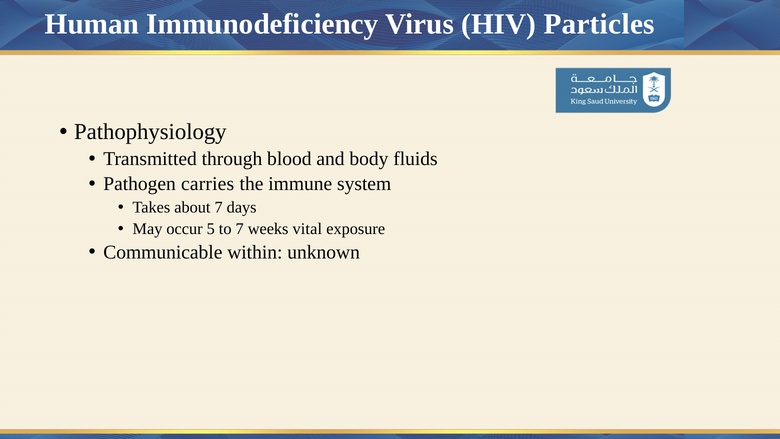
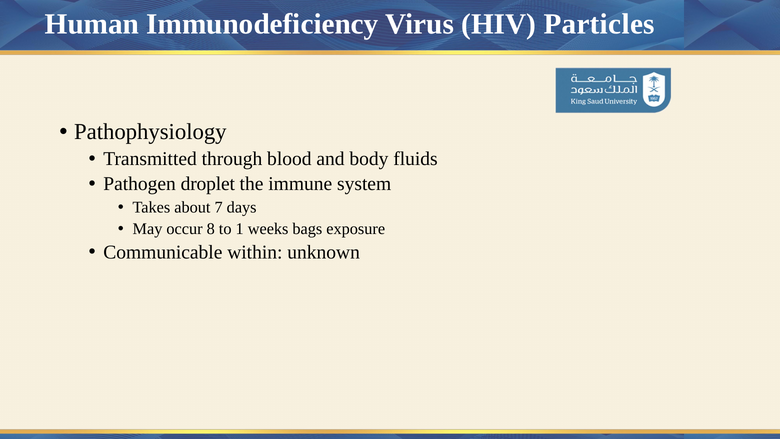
carries: carries -> droplet (208, 184)
5: 5 -> 8 (211, 229)
to 7: 7 -> 1 (240, 229)
vital: vital -> bags (307, 229)
